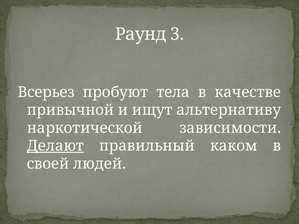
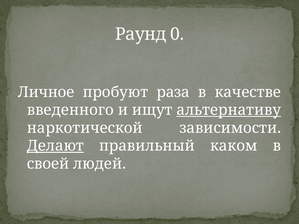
3: 3 -> 0 (177, 34)
Всерьез: Всерьез -> Личное (46, 92)
тела: тела -> раза (173, 92)
привычной: привычной -> введенного (70, 110)
альтернативу underline: none -> present (229, 110)
